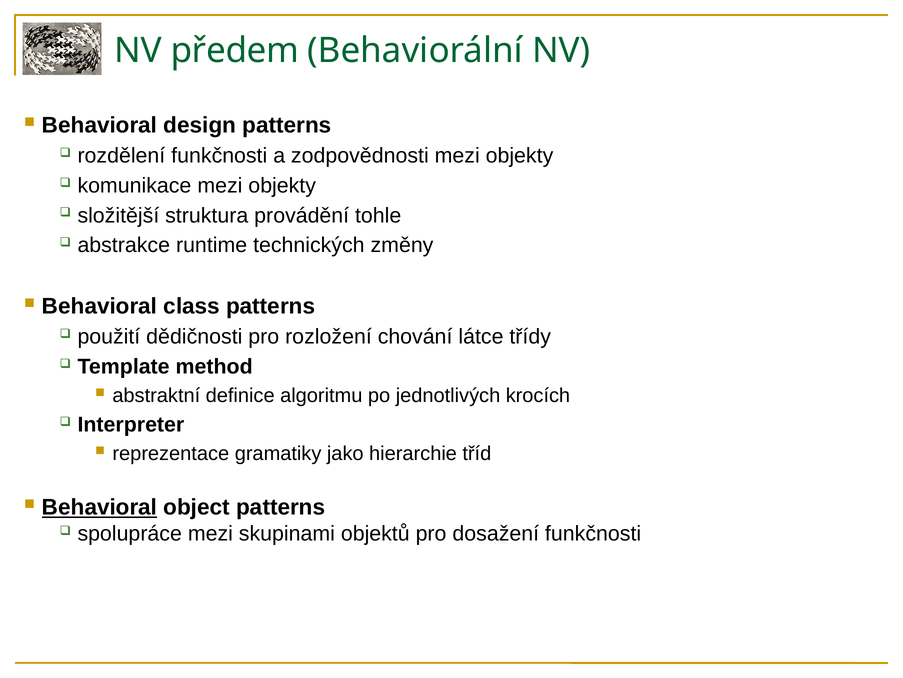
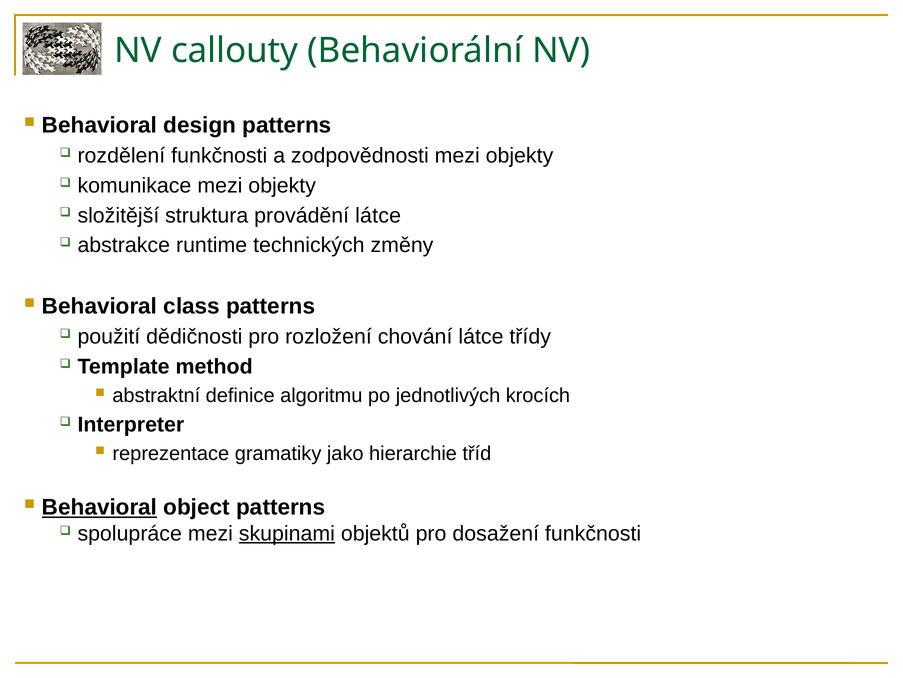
předem: předem -> callouty (235, 51)
provádění tohle: tohle -> látce (378, 215)
skupinami underline: none -> present (287, 533)
